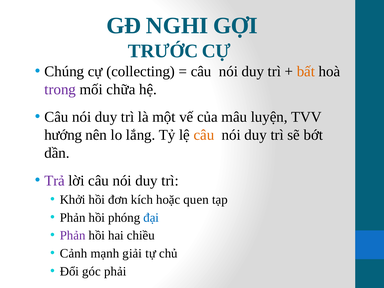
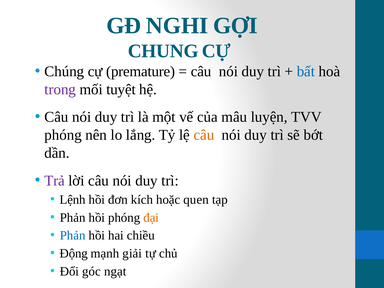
TRƯỚC: TRƯỚC -> CHUNG (163, 51)
collecting: collecting -> premature (141, 71)
bất colour: orange -> blue (306, 71)
chữa: chữa -> tuyệt (121, 89)
hướng: hướng -> phóng (63, 135)
Khởi: Khởi -> Lệnh (73, 200)
đại colour: blue -> orange (151, 218)
Phản colour: purple -> blue (73, 235)
Cảnh: Cảnh -> Động (74, 253)
phải: phải -> ngạt (115, 271)
